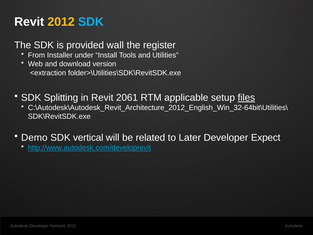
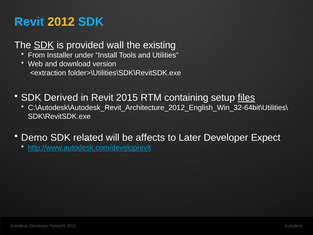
Revit colour: white -> light blue (29, 22)
SDK underline: none -> present (44, 45)
register: register -> existing (159, 45)
Splitting: Splitting -> Derived (61, 98)
2061: 2061 -> 2015 (127, 98)
applicable: applicable -> containing (186, 98)
vertical: vertical -> related (88, 137)
related: related -> affects (150, 137)
